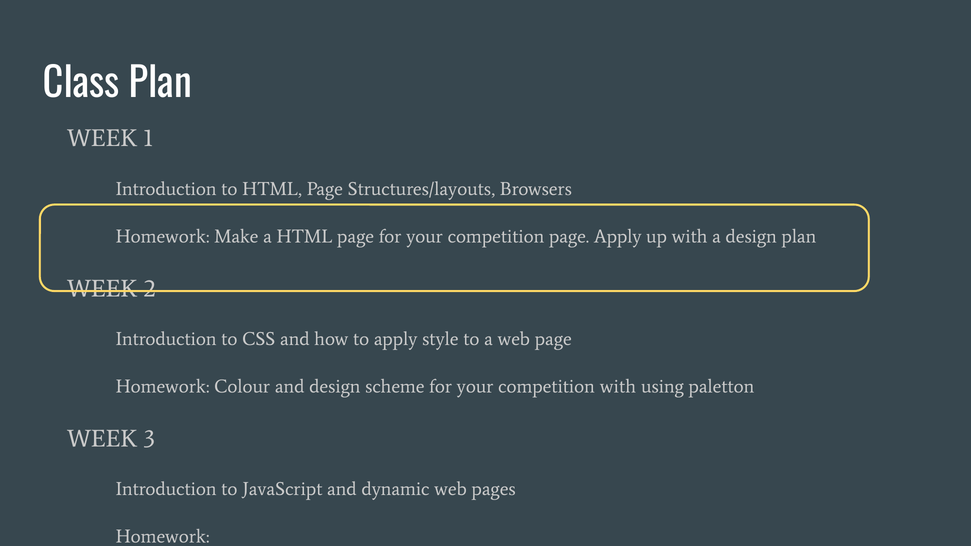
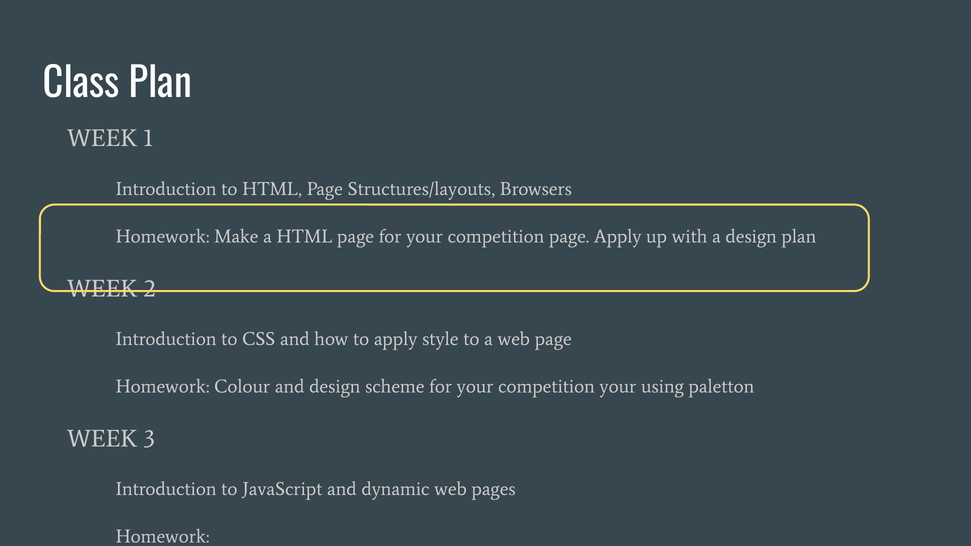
competition with: with -> your (618, 387)
